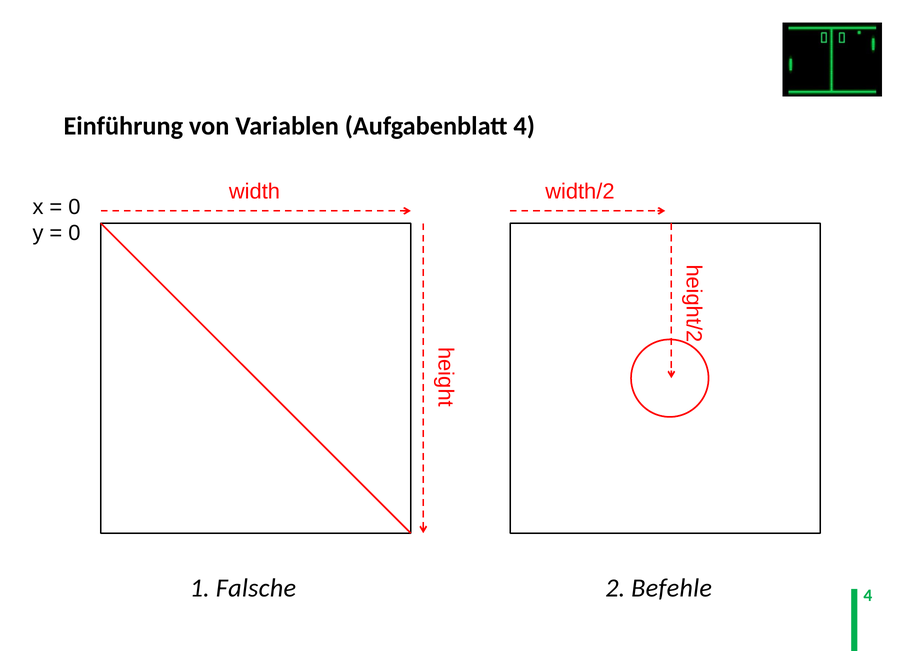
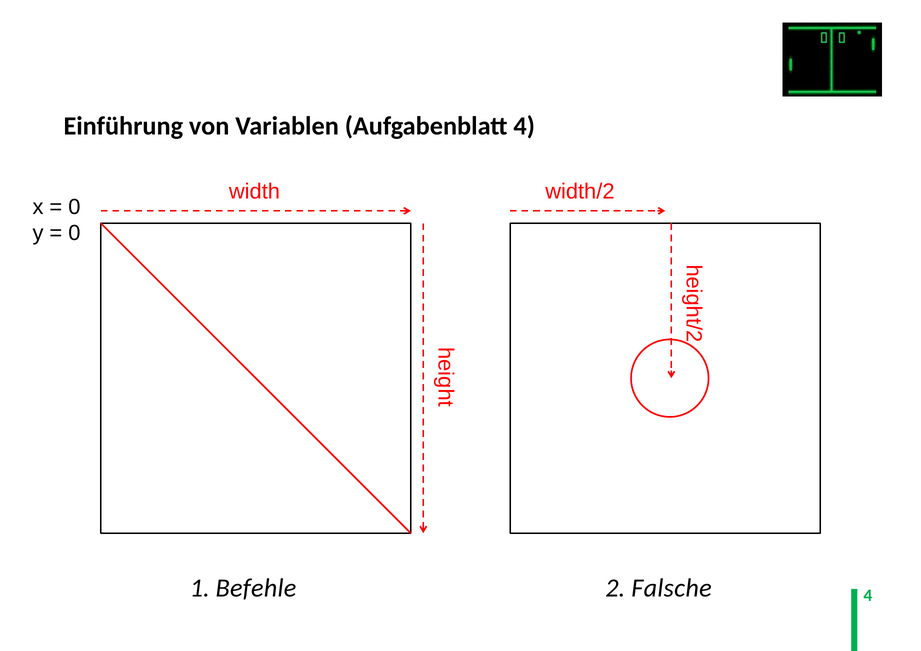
Falsche: Falsche -> Befehle (256, 588)
Befehle: Befehle -> Falsche (672, 588)
